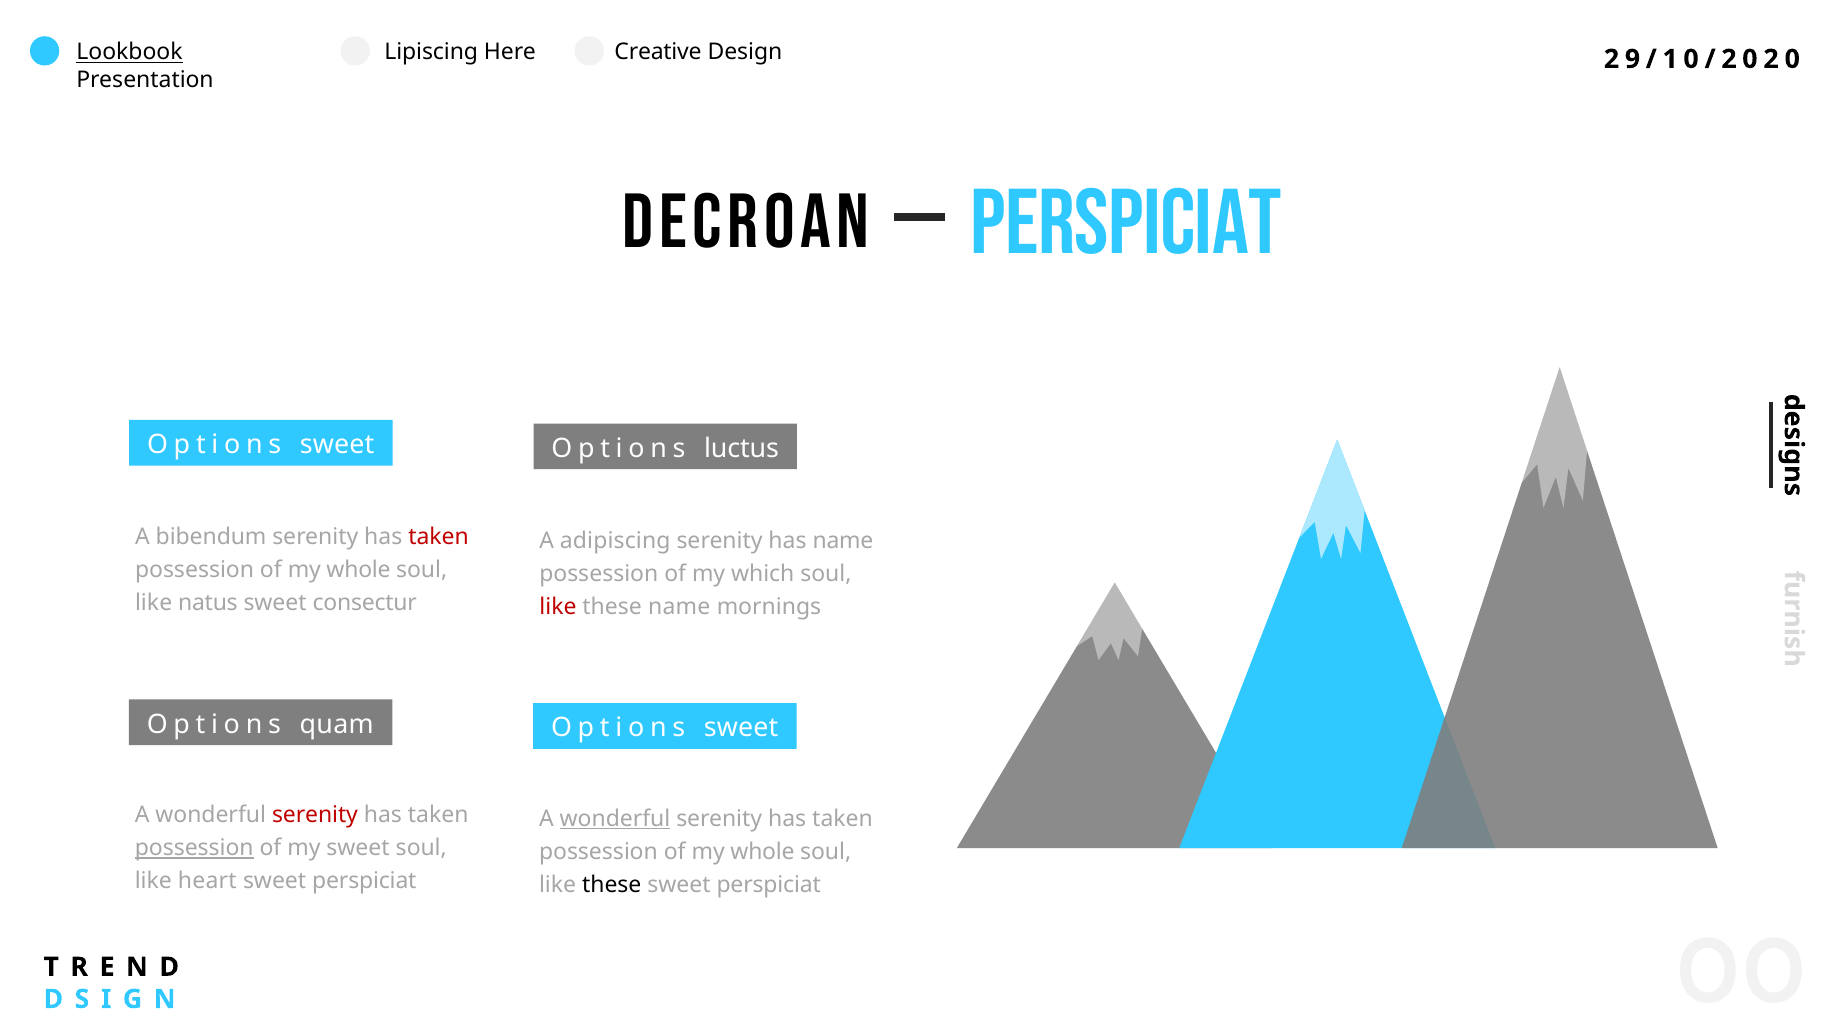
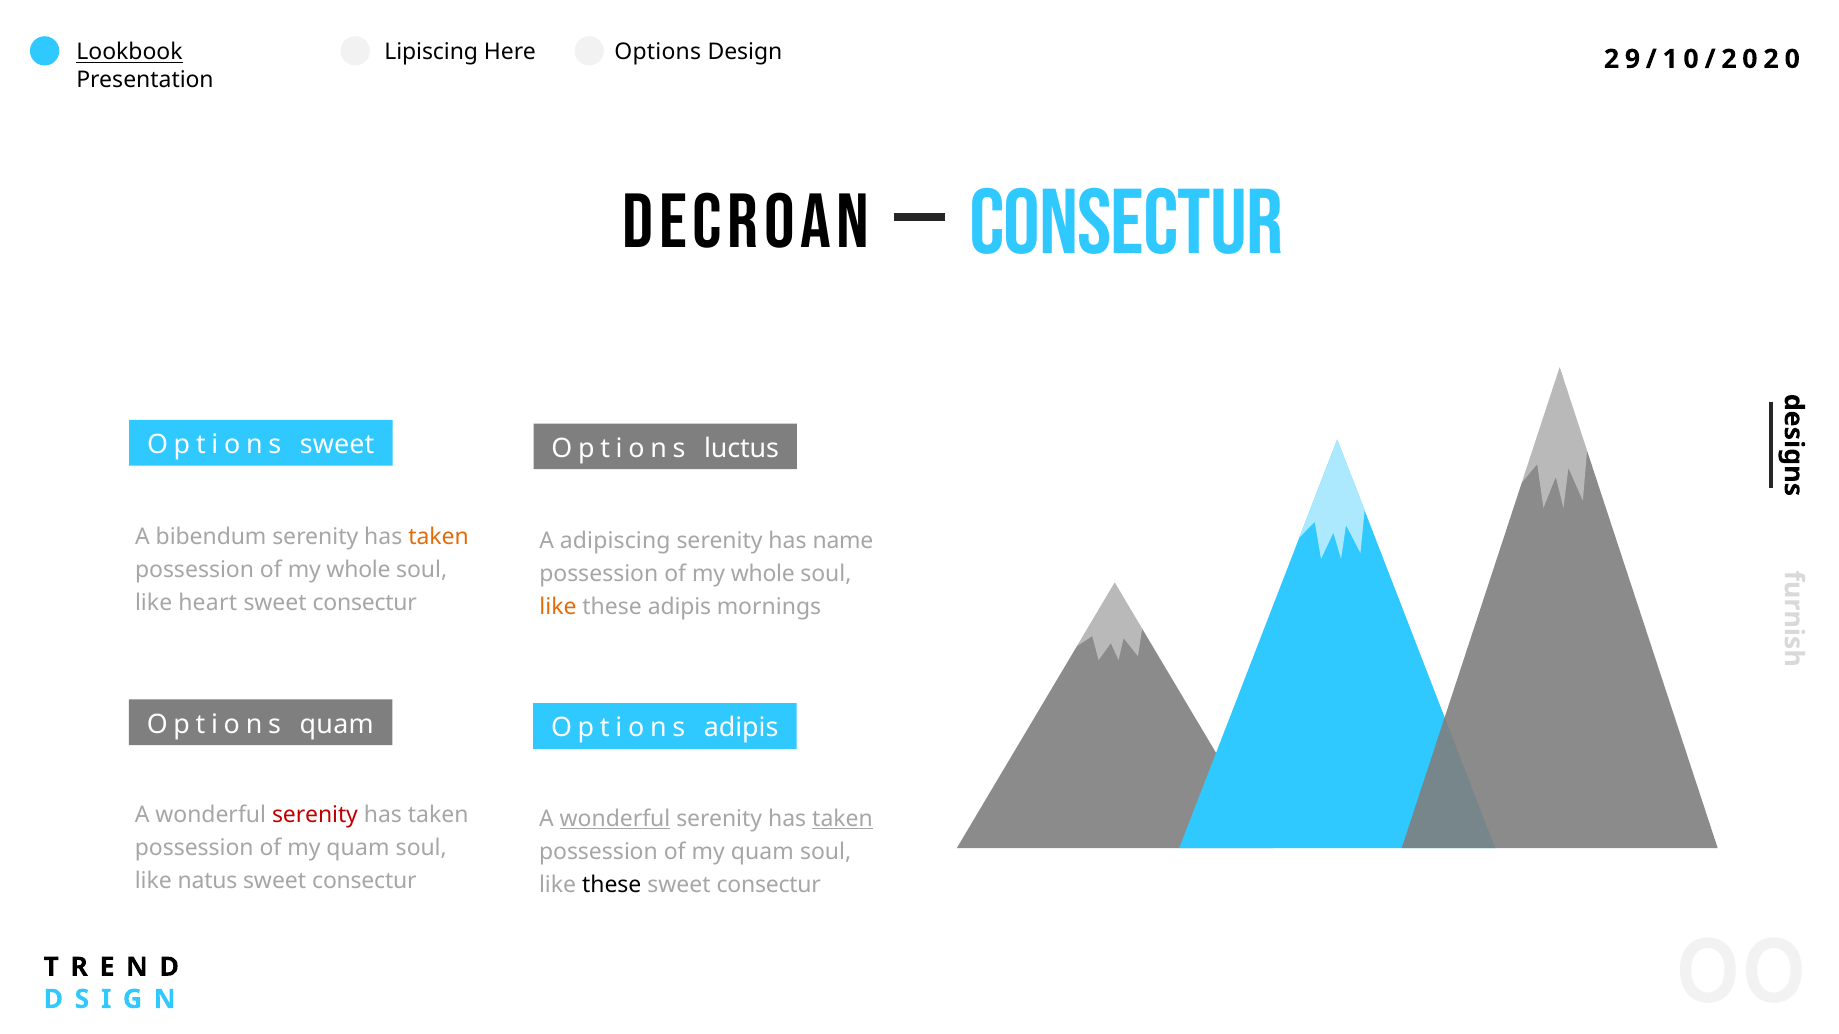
Creative: Creative -> Options (658, 52)
DECROAN PERSPICIAT: PERSPICIAT -> CONSECTUR (1126, 223)
taken colour: red -> orange (439, 537)
which: which -> whole (763, 574)
natus: natus -> heart (208, 603)
like colour: red -> orange (558, 607)
these name: name -> adipis (679, 607)
sweet: sweet -> adipis (741, 728)
taken underline: none -> present (843, 819)
possession underline: present -> none (194, 849)
sweet: sweet -> quam (358, 849)
whole: whole -> quam (762, 852)
heart: heart -> natus (208, 882)
perspiciat: perspiciat -> consectur (364, 882)
perspiciat: perspiciat -> consectur (769, 885)
